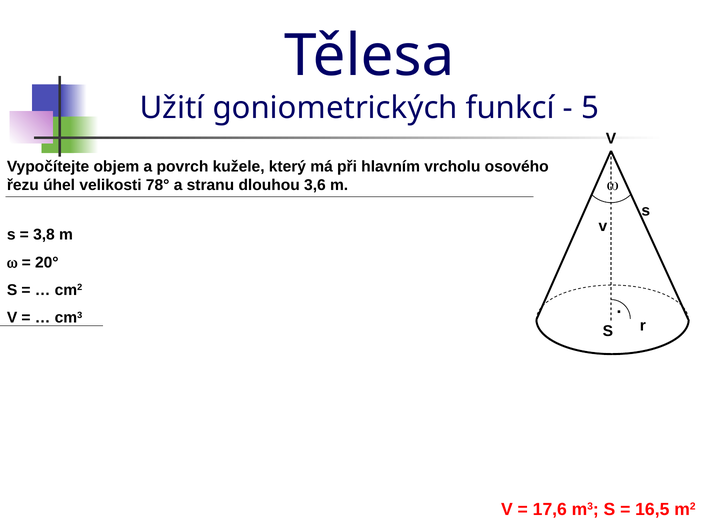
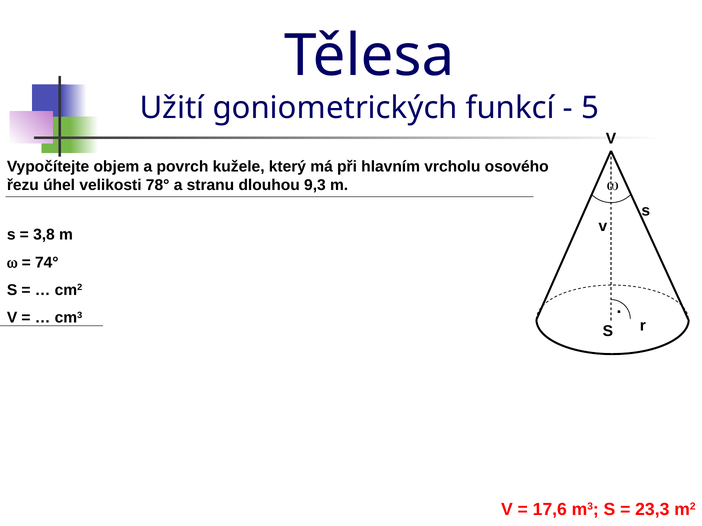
3,6: 3,6 -> 9,3 (315, 185)
20°: 20° -> 74° (47, 263)
16,5: 16,5 -> 23,3 (652, 510)
